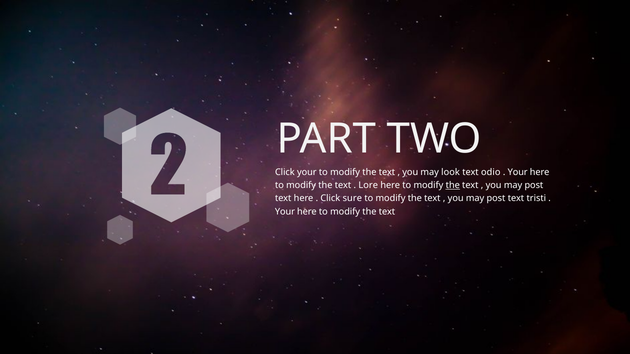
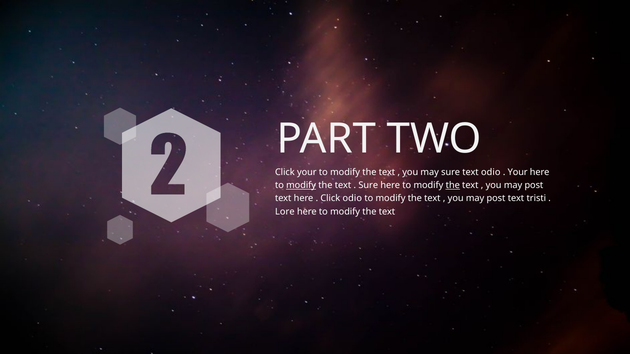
may look: look -> sure (451, 172)
modify underline: none -> present (301, 185)
Lore: Lore -> Sure (368, 185)
Click sure: sure -> odio (352, 199)
Your: Your -> Lore (285, 212)
